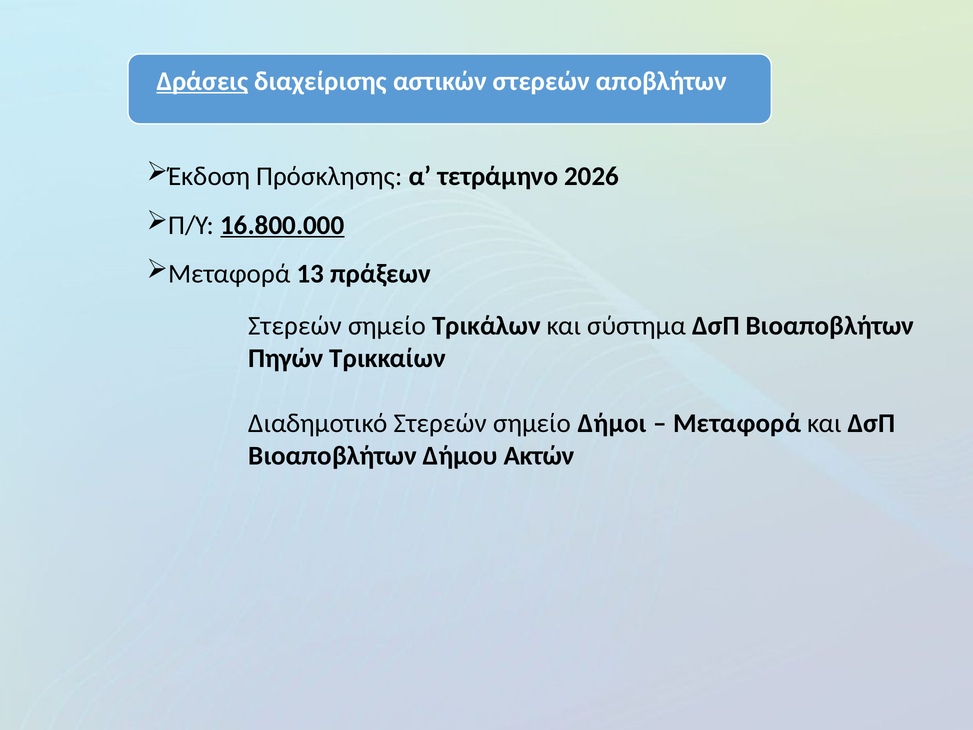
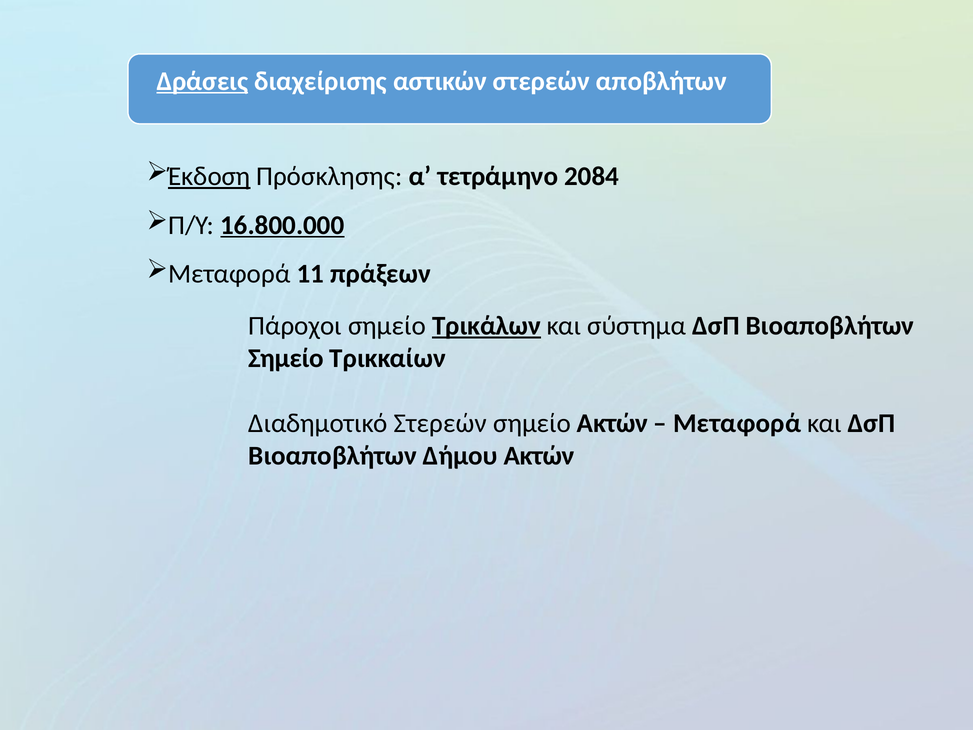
Έκδοση underline: none -> present (209, 176)
2026: 2026 -> 2084 (592, 176)
13: 13 -> 11 (310, 274)
Στερεών: Στερεών -> Πάροχοι (295, 326)
Τρικάλων underline: none -> present (487, 326)
Πηγών: Πηγών -> Σημείο (286, 358)
σημείο Δήμοι: Δήμοι -> Ακτών (612, 423)
